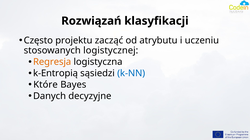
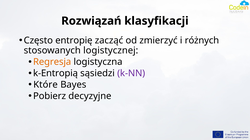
projektu: projektu -> entropię (74, 41)
atrybutu: atrybutu -> zmierzyć (158, 41)
uczeniu: uczeniu -> różnych (202, 41)
k-NN colour: blue -> purple (131, 74)
Danych: Danych -> Pobierz (50, 96)
